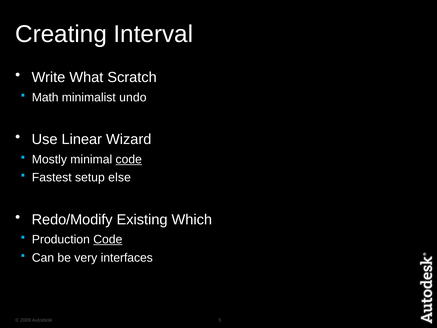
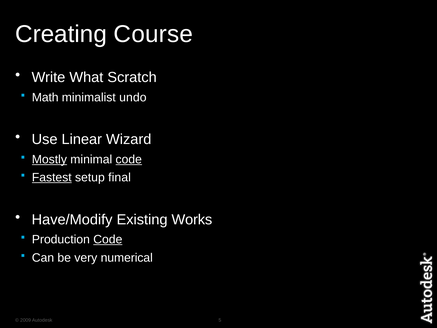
Interval: Interval -> Course (153, 34)
Mostly underline: none -> present (49, 159)
Fastest underline: none -> present (52, 177)
else: else -> final (120, 177)
Redo/Modify: Redo/Modify -> Have/Modify (72, 219)
Which: Which -> Works (192, 219)
interfaces: interfaces -> numerical (127, 258)
